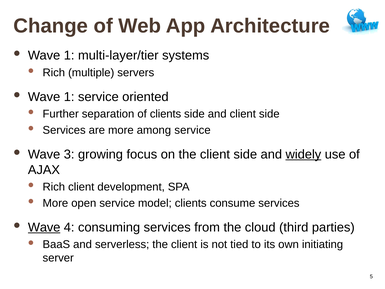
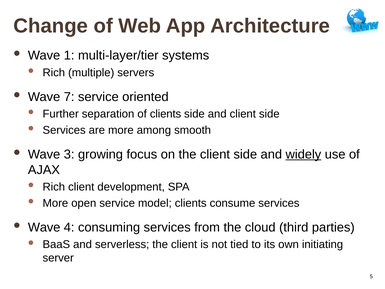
1: 1 -> 7 (69, 97)
among service: service -> smooth (193, 130)
Wave underline: present -> none (44, 227)
